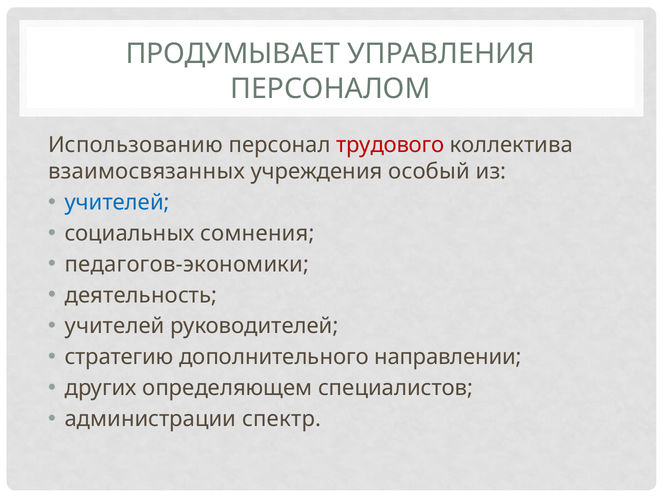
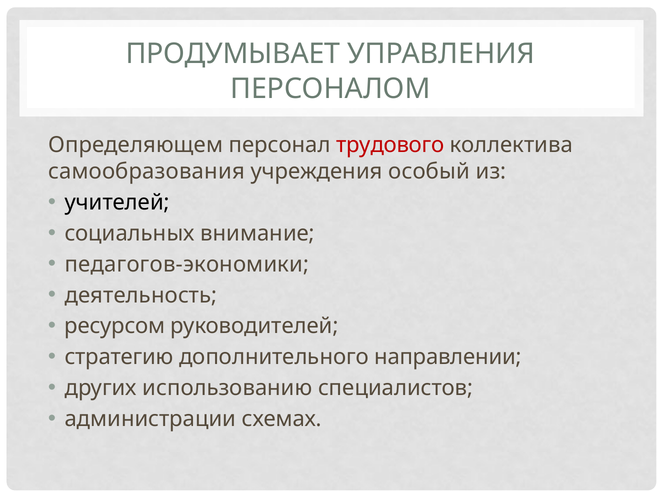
Использованию: Использованию -> Определяющем (136, 145)
взаимосвязанных: взаимосвязанных -> самообразования (146, 172)
учителей colour: blue -> black (117, 203)
сомнения: сомнения -> внимание (258, 234)
учителей: учителей -> ресурсом (115, 326)
определяющем: определяющем -> использованию (227, 388)
спектр: спектр -> схемах (282, 419)
